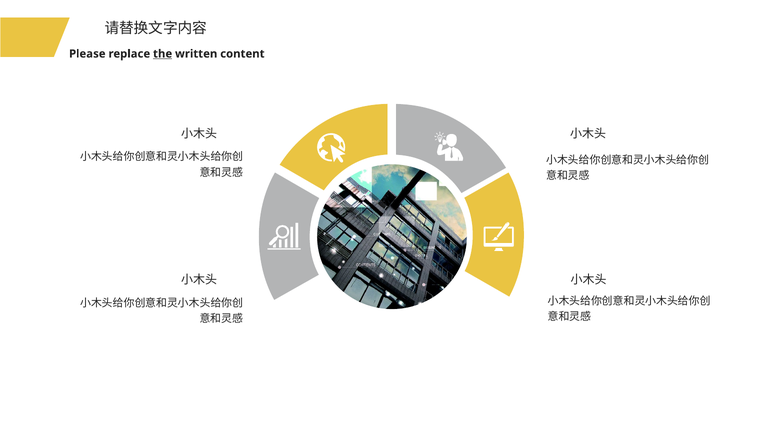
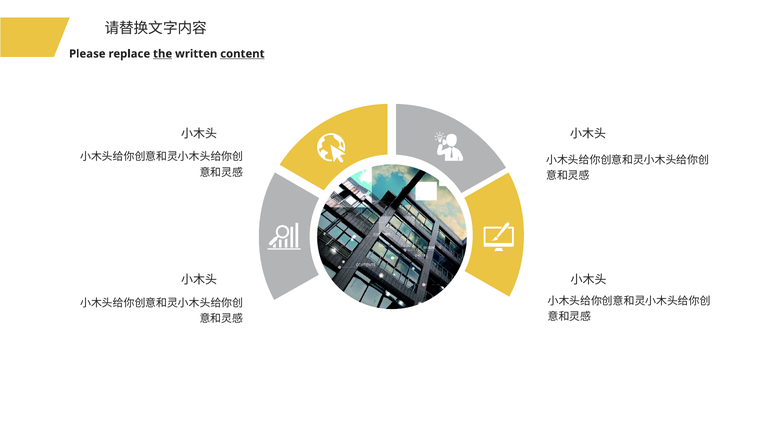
content underline: none -> present (242, 54)
